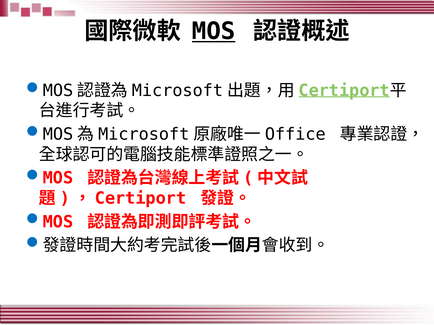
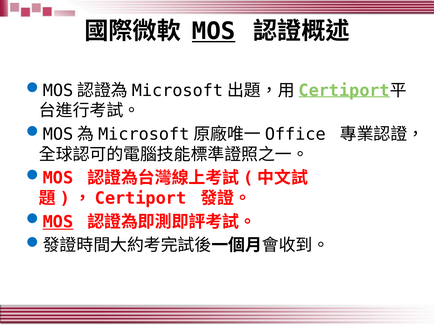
MOS underline: none -> present (58, 222)
